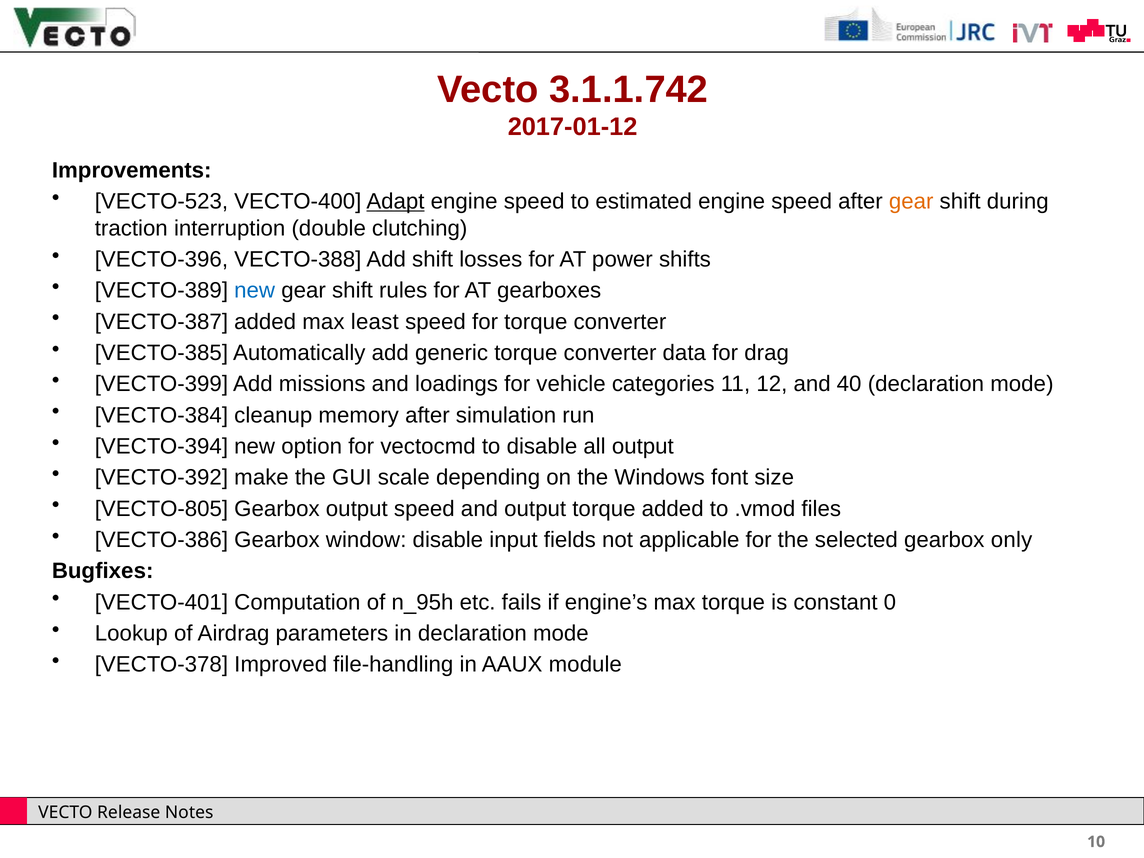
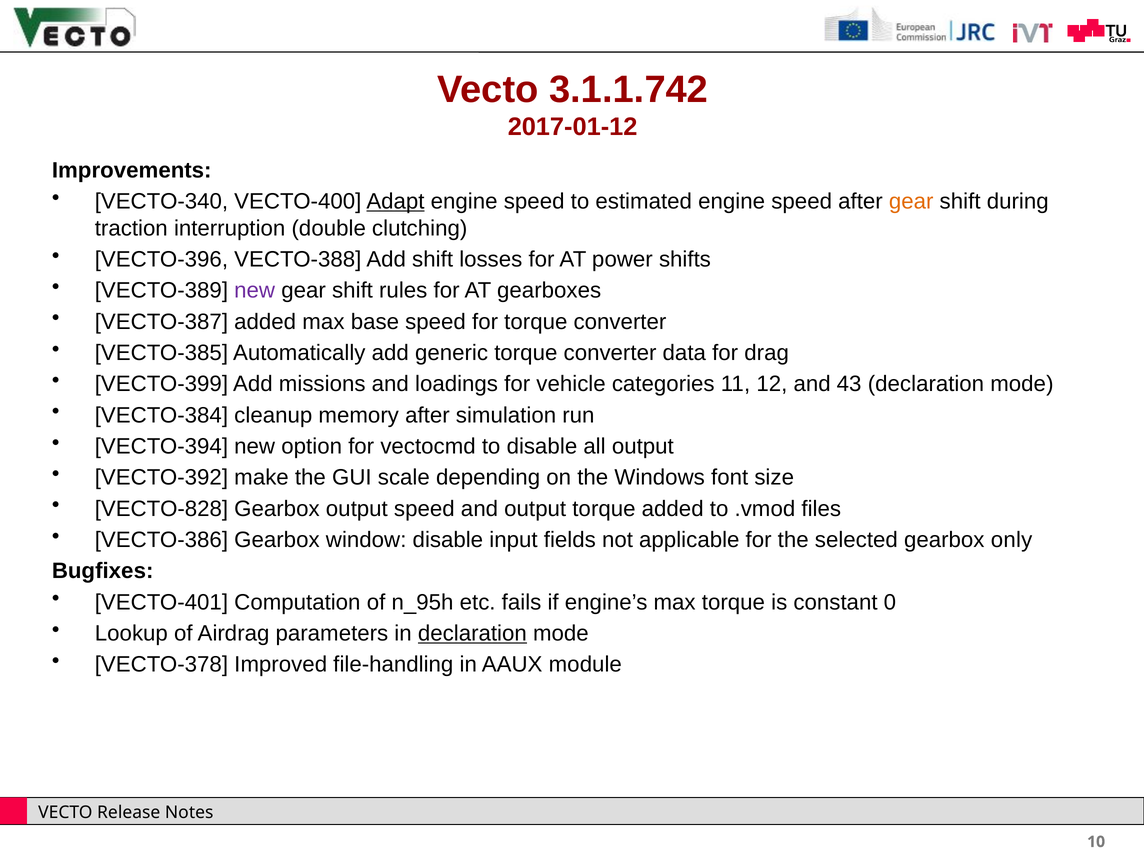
VECTO-523: VECTO-523 -> VECTO-340 (161, 202)
new colour: blue -> purple (255, 291)
least: least -> base (375, 322)
40: 40 -> 43 (849, 384)
VECTO-805: VECTO-805 -> VECTO-828 (161, 509)
declaration underline: none -> present (472, 633)
